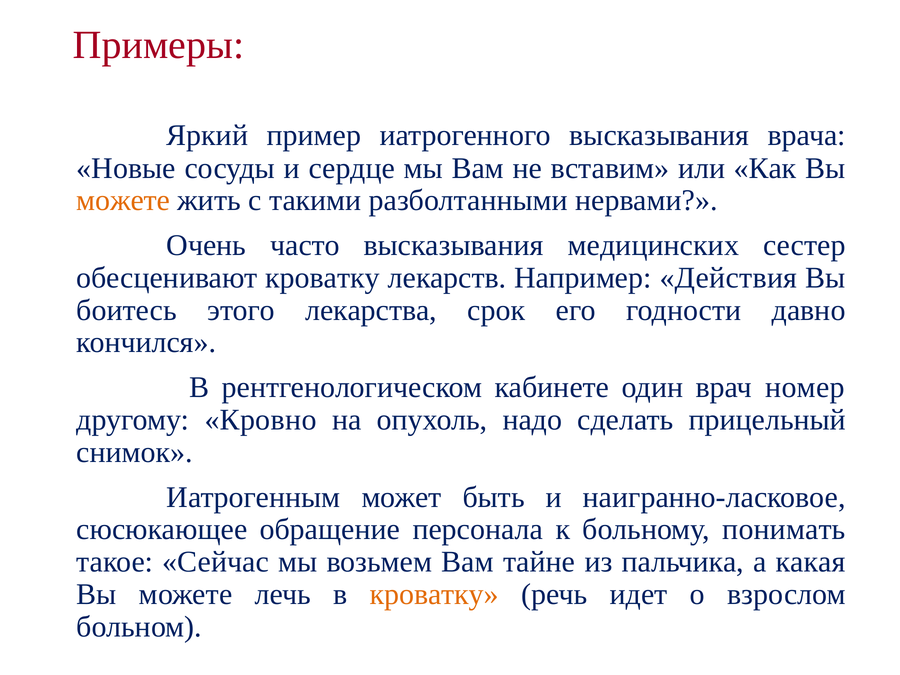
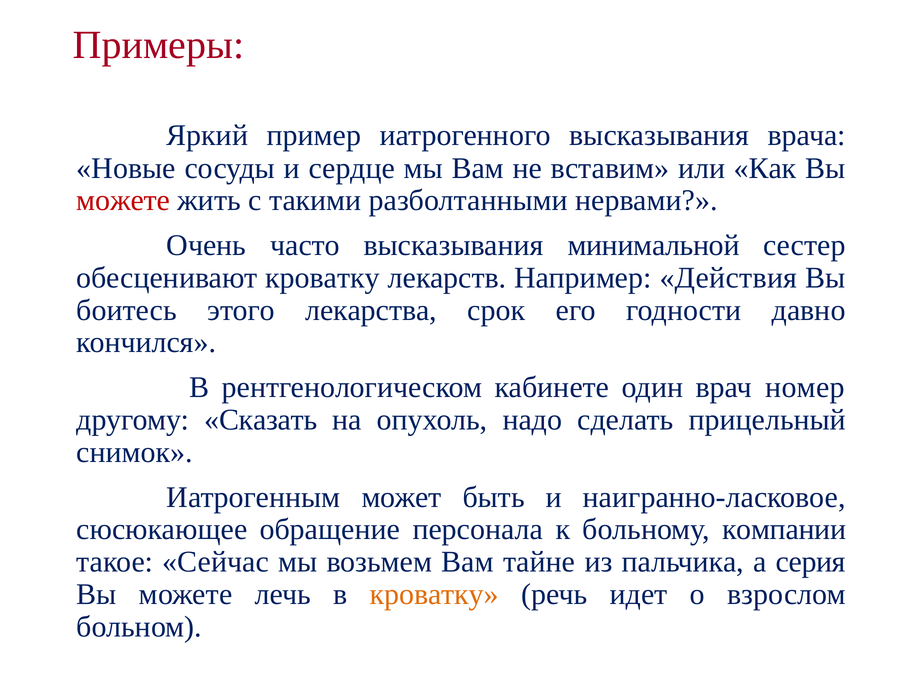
можете colour: orange -> red (123, 200)
медицинских: медицинских -> минимальной (654, 245)
Кровно: Кровно -> Сказать (261, 420)
понимать: понимать -> компании (784, 529)
какая: какая -> серия (811, 562)
